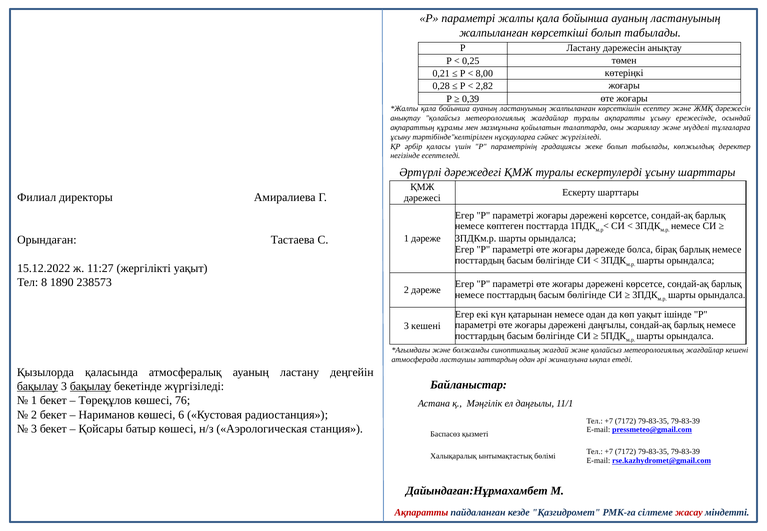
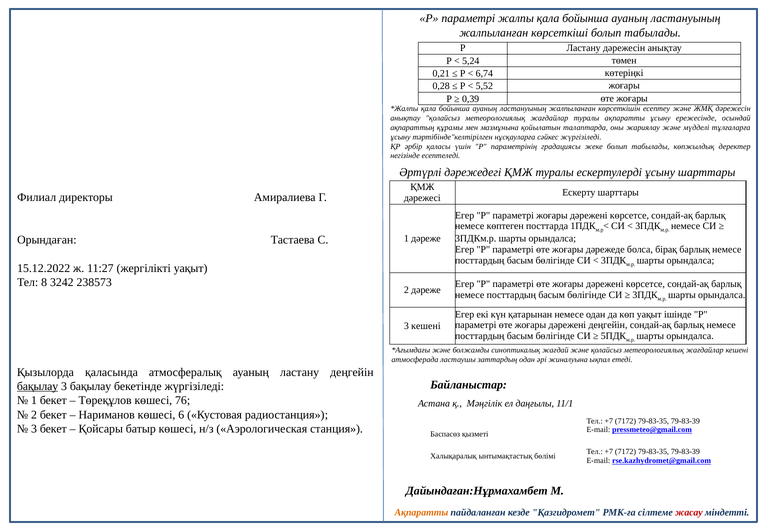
0,25: 0,25 -> 5,24 (471, 61)
8,00: 8,00 -> 6,74 (484, 73)
2,82: 2,82 -> 5,52 (484, 86)
1890: 1890 -> 3242 (62, 282)
дәрежені даңғылы: даңғылы -> деңгейін (608, 325)
бақылау underline: present -> none (91, 386)
Ақпаратты colour: red -> orange (421, 512)
